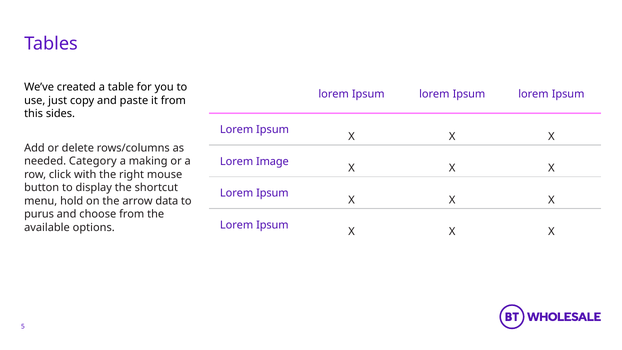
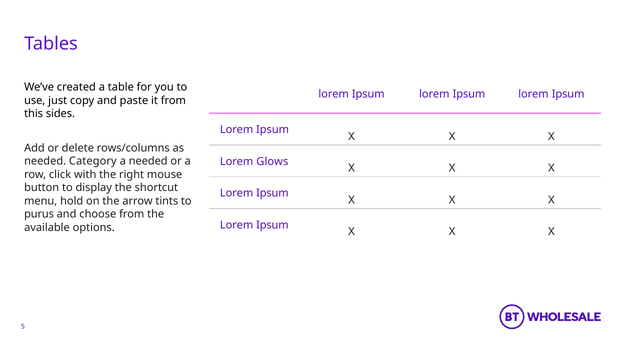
a making: making -> needed (148, 161)
Image: Image -> Glows (272, 161)
data: data -> tints (167, 201)
